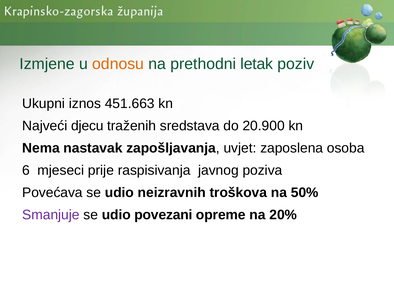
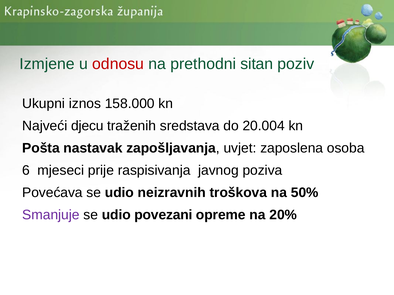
odnosu colour: orange -> red (118, 64)
letak: letak -> sitan (257, 64)
451.663: 451.663 -> 158.000 (130, 104)
20.900: 20.900 -> 20.004 (264, 126)
Nema: Nema -> Pošta (41, 148)
